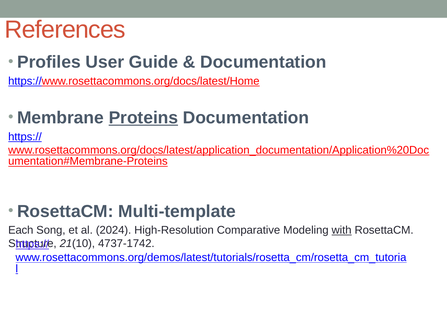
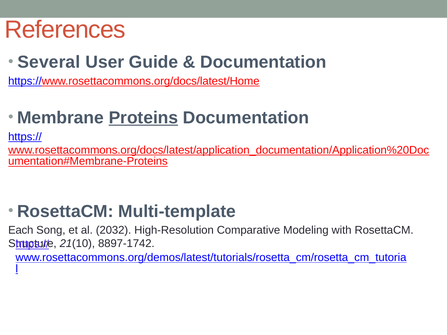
Profiles: Profiles -> Several (49, 62)
2024: 2024 -> 2032 (114, 230)
with underline: present -> none (342, 230)
4737-1742: 4737-1742 -> 8897-1742 (126, 244)
